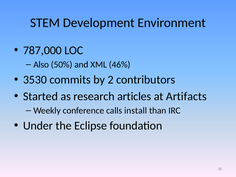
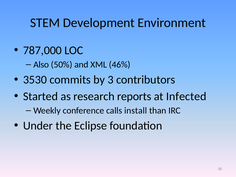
2: 2 -> 3 (111, 80)
articles: articles -> reports (134, 96)
Artifacts: Artifacts -> Infected (186, 96)
